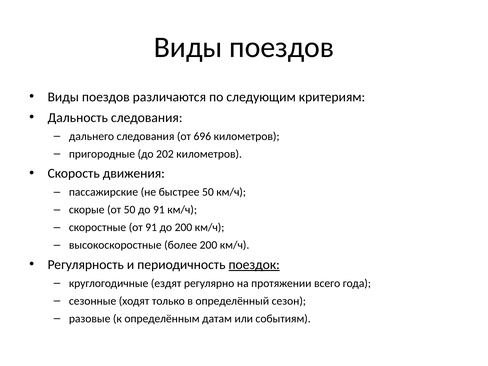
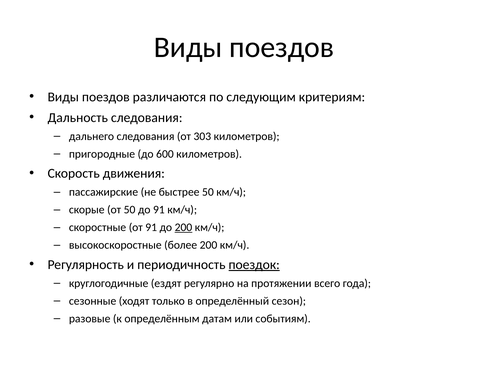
696: 696 -> 303 (202, 136)
202: 202 -> 600 (165, 154)
200 underline: none -> present (183, 227)
